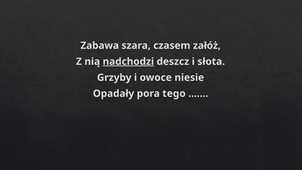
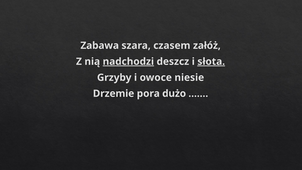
słota underline: none -> present (211, 61)
Opadały: Opadały -> Drzemie (114, 93)
tego: tego -> dużo (174, 93)
